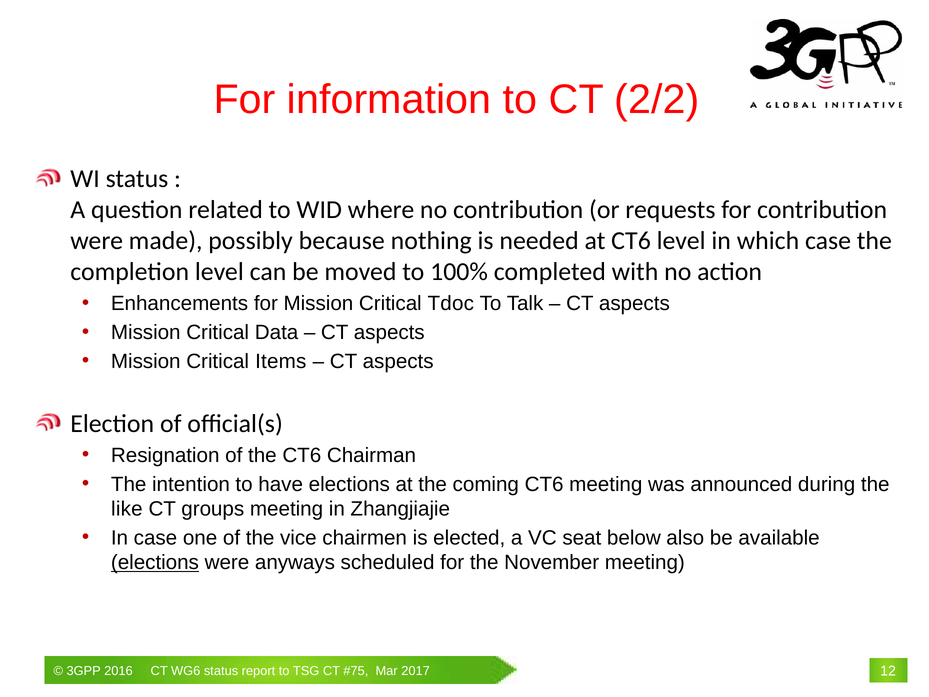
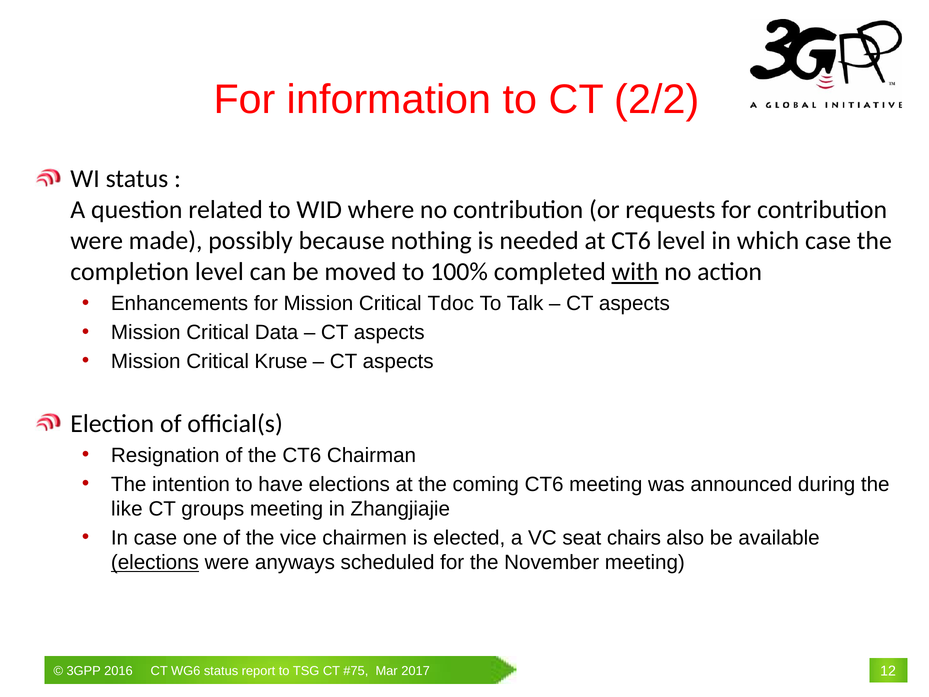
with underline: none -> present (635, 272)
Items: Items -> Kruse (281, 361)
below: below -> chairs (634, 538)
